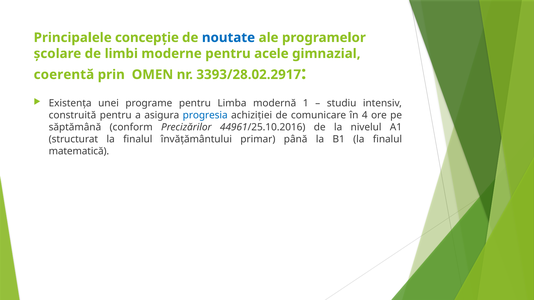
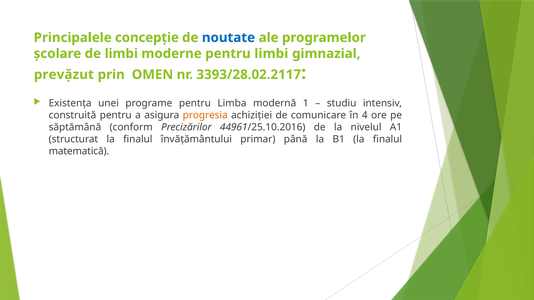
pentru acele: acele -> limbi (271, 54)
coerentă: coerentă -> prevặzut (64, 75)
3393/28.02.2917: 3393/28.02.2917 -> 3393/28.02.2117 (249, 75)
progresia colour: blue -> orange (205, 115)
